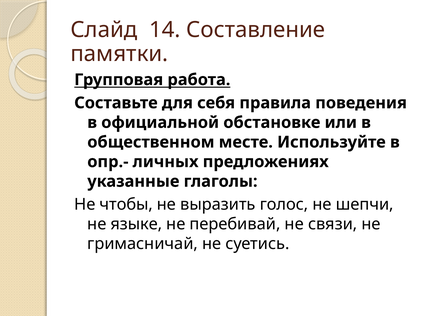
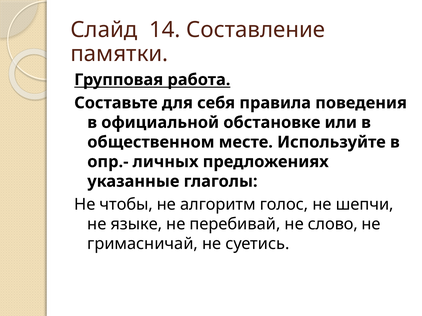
выразить: выразить -> алгоритм (218, 205)
связи: связи -> слово (333, 224)
